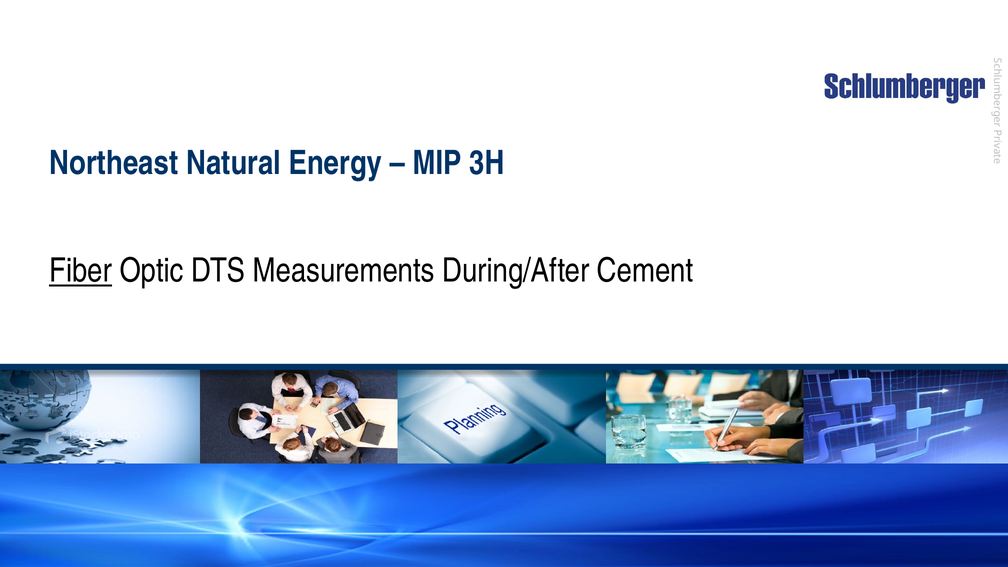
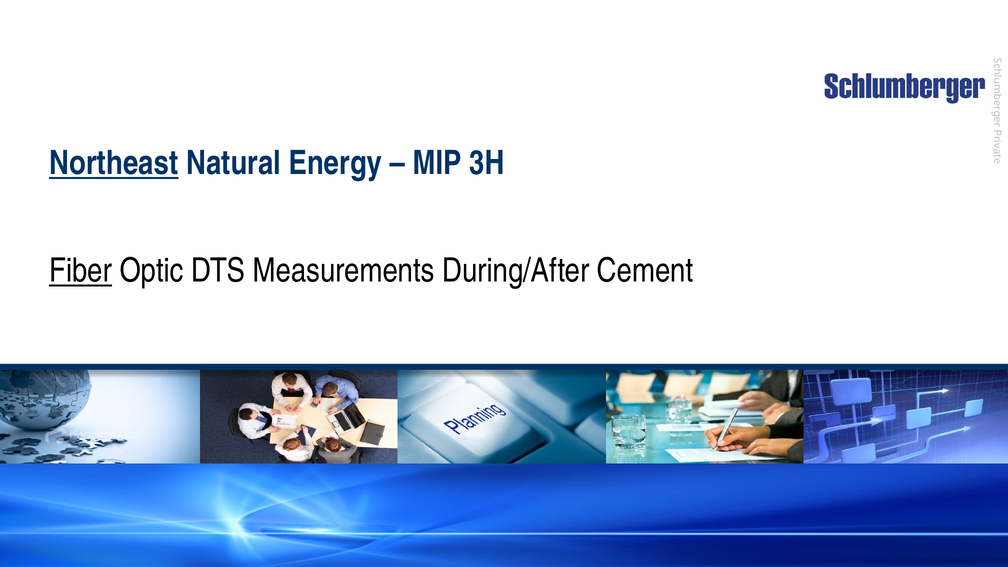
Northeast underline: none -> present (114, 163)
